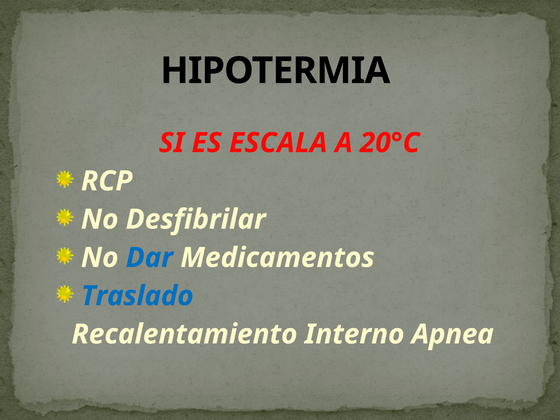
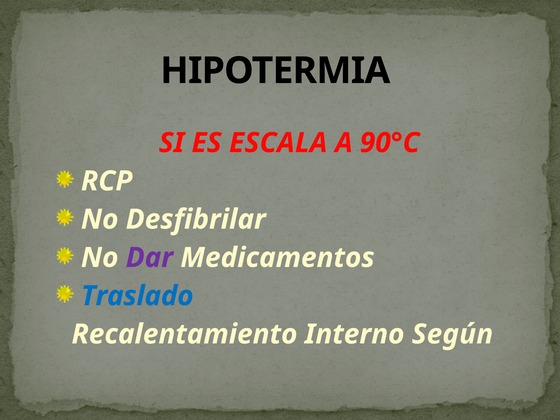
20°C: 20°C -> 90°C (390, 143)
Dar colour: blue -> purple (149, 258)
Apnea: Apnea -> Según (452, 334)
